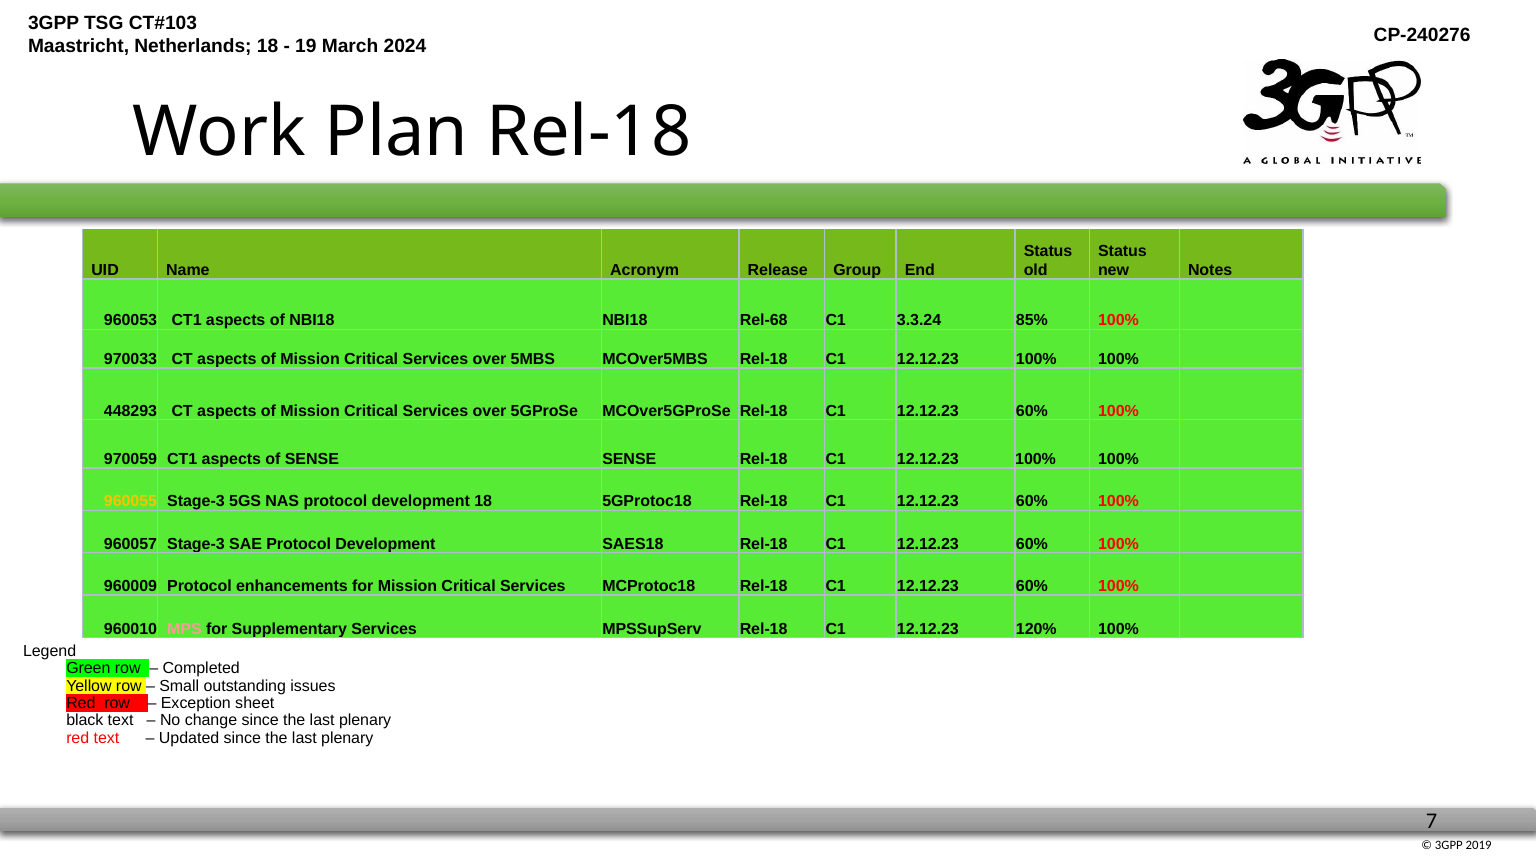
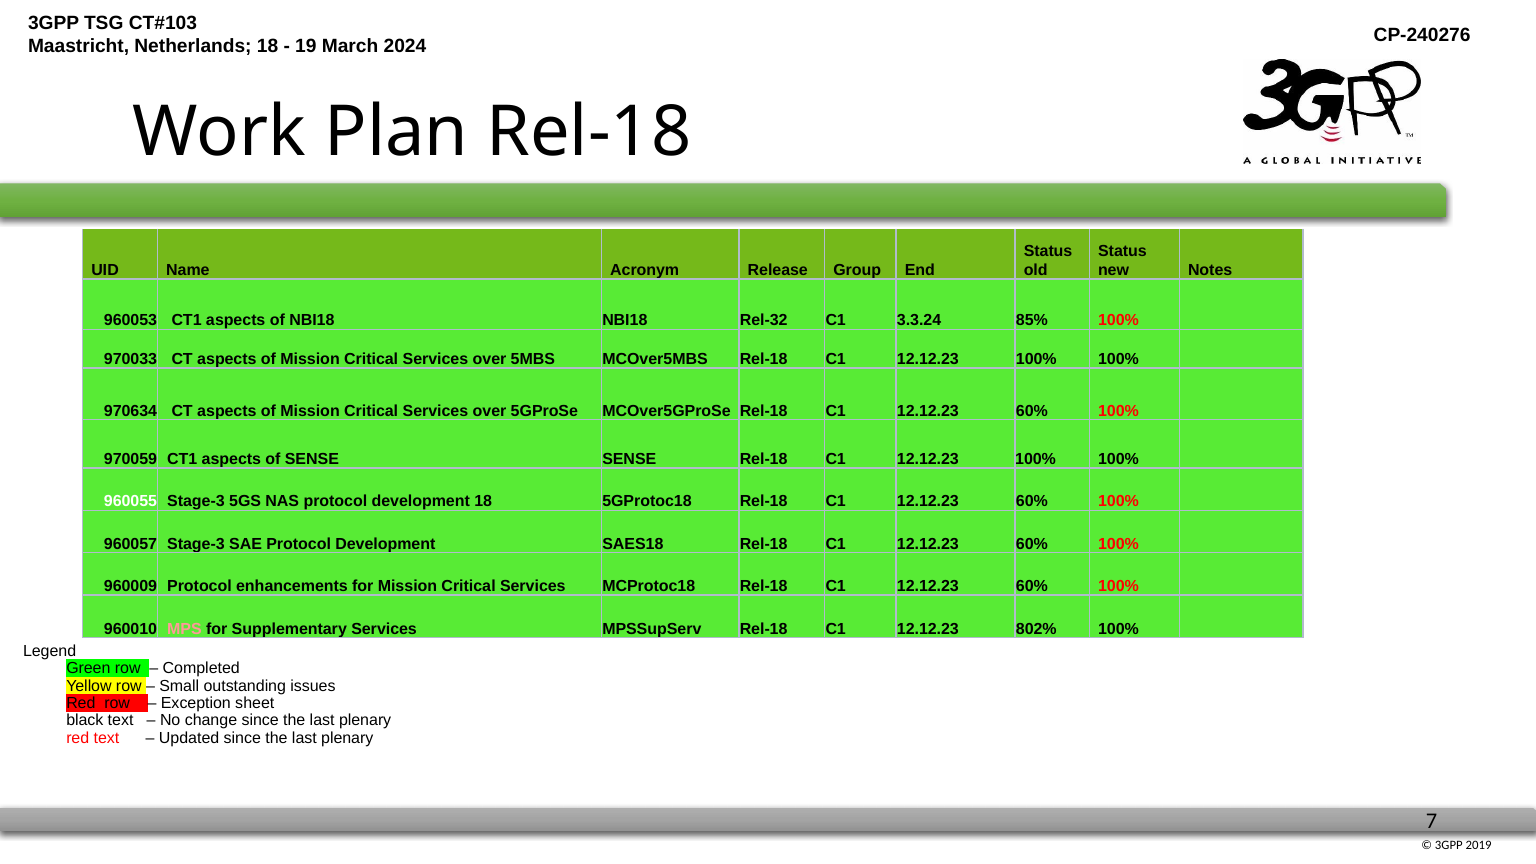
Rel-68: Rel-68 -> Rel-32 (764, 321)
448293: 448293 -> 970634 (130, 411)
960055 colour: yellow -> white (130, 502)
120%: 120% -> 802% (1036, 629)
